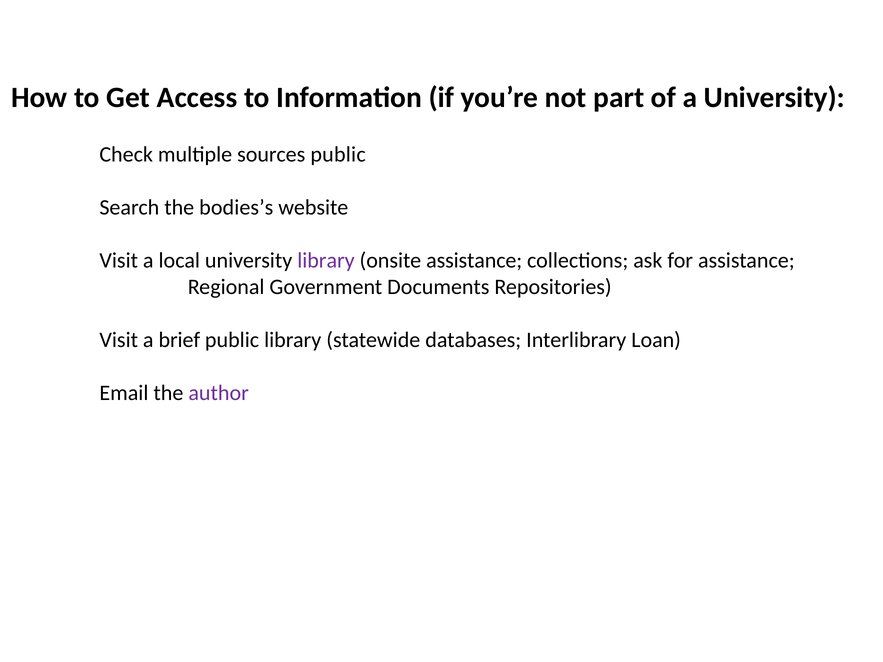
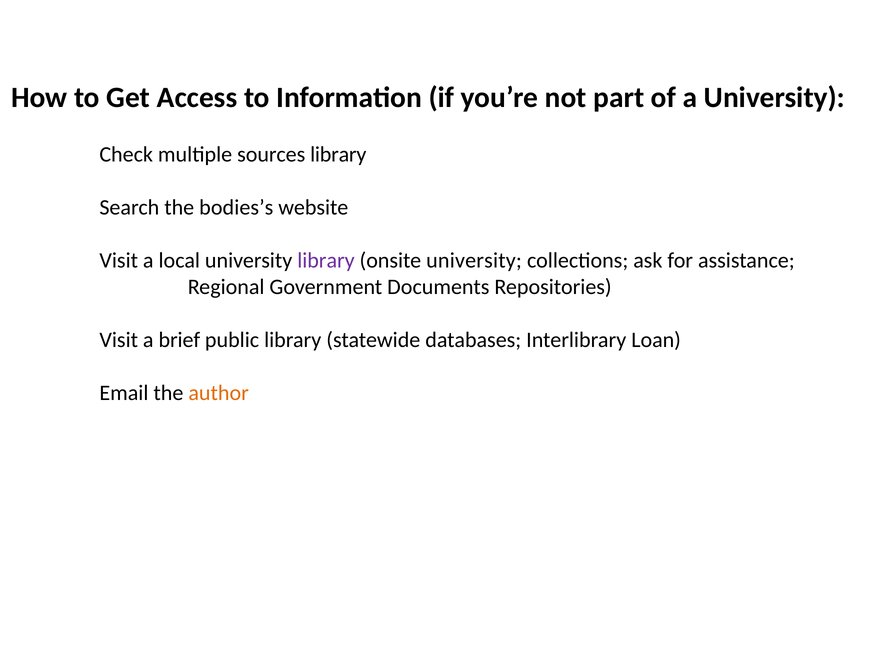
sources public: public -> library (338, 155)
onsite assistance: assistance -> university (474, 260)
author colour: purple -> orange (219, 393)
